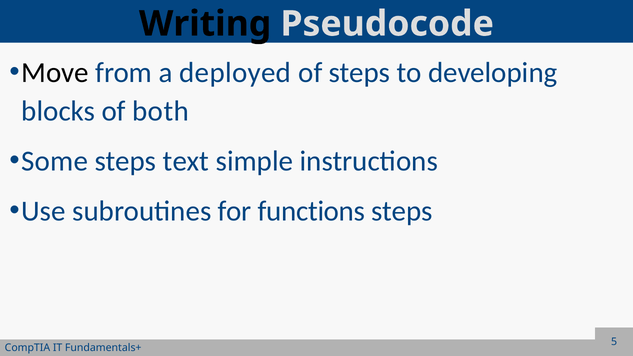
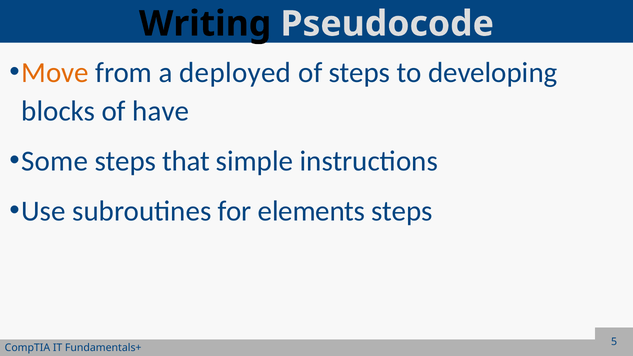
Move colour: black -> orange (55, 73)
both: both -> have (161, 111)
text: text -> that (186, 161)
functions: functions -> elements (312, 211)
